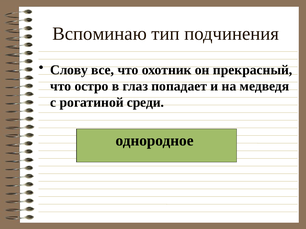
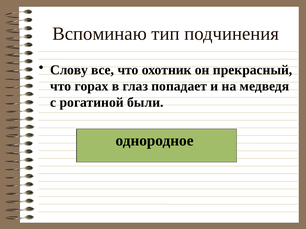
остро: остро -> горах (92, 86)
среди: среди -> были (145, 103)
